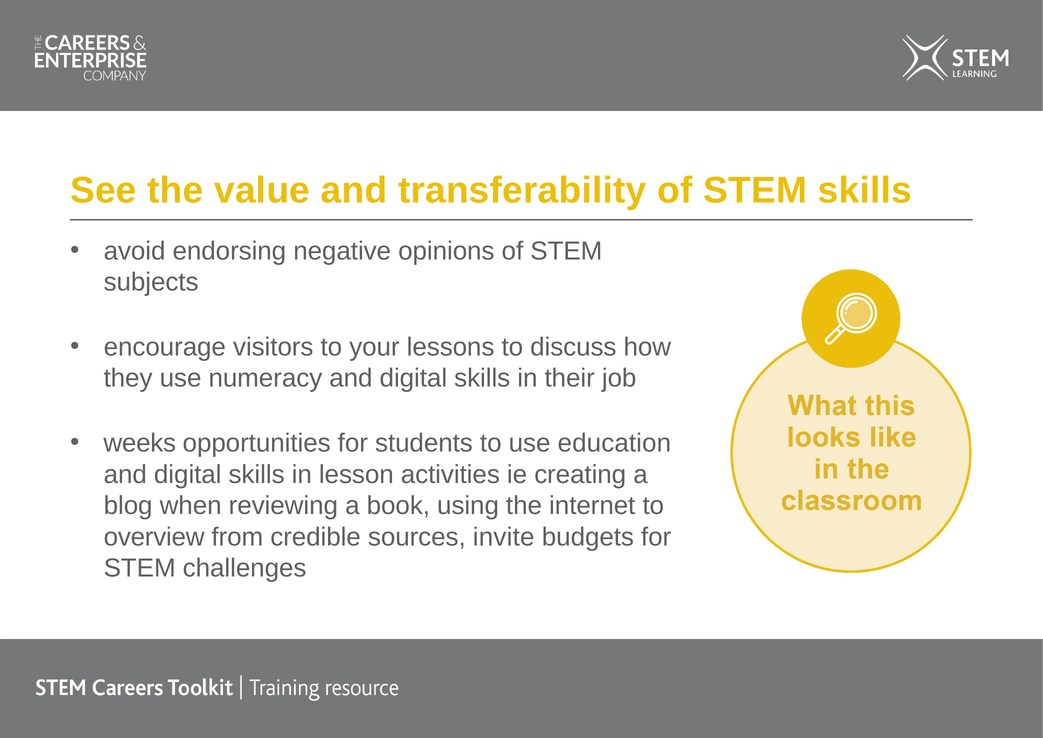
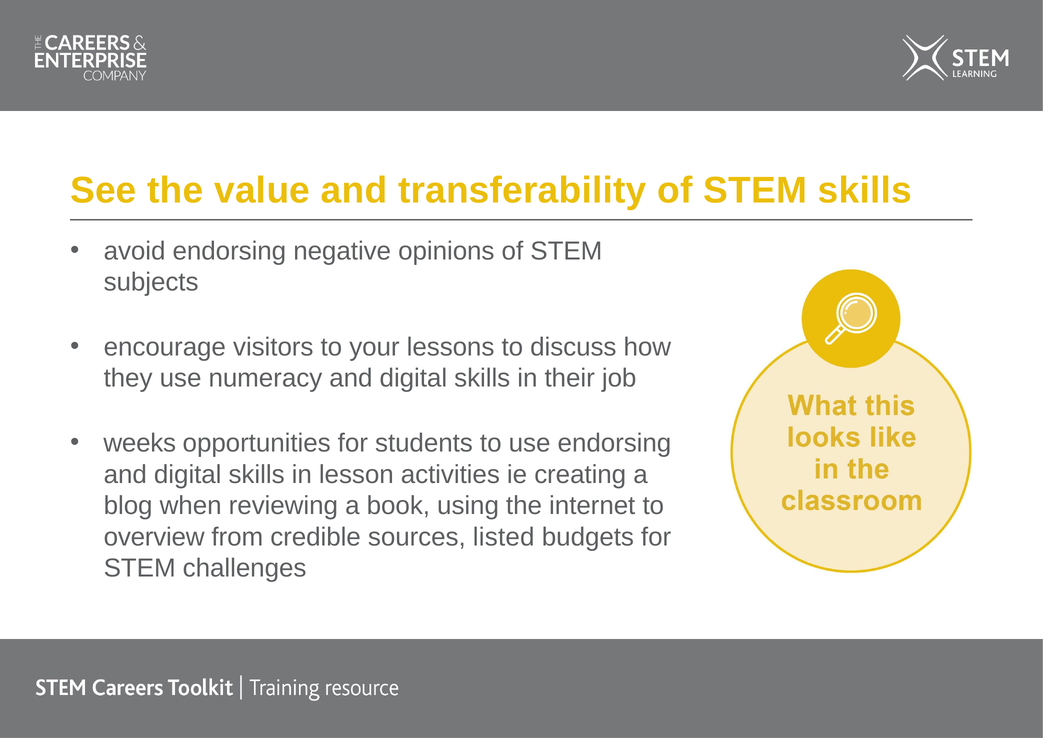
use education: education -> endorsing (614, 443)
invite: invite -> listed (504, 537)
